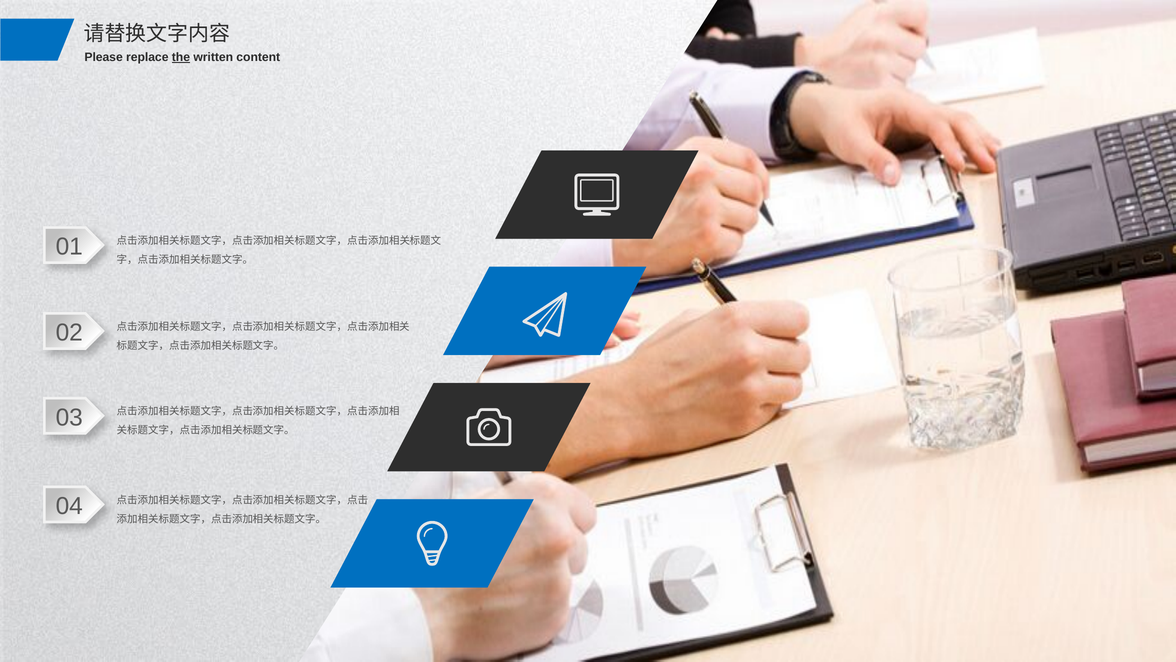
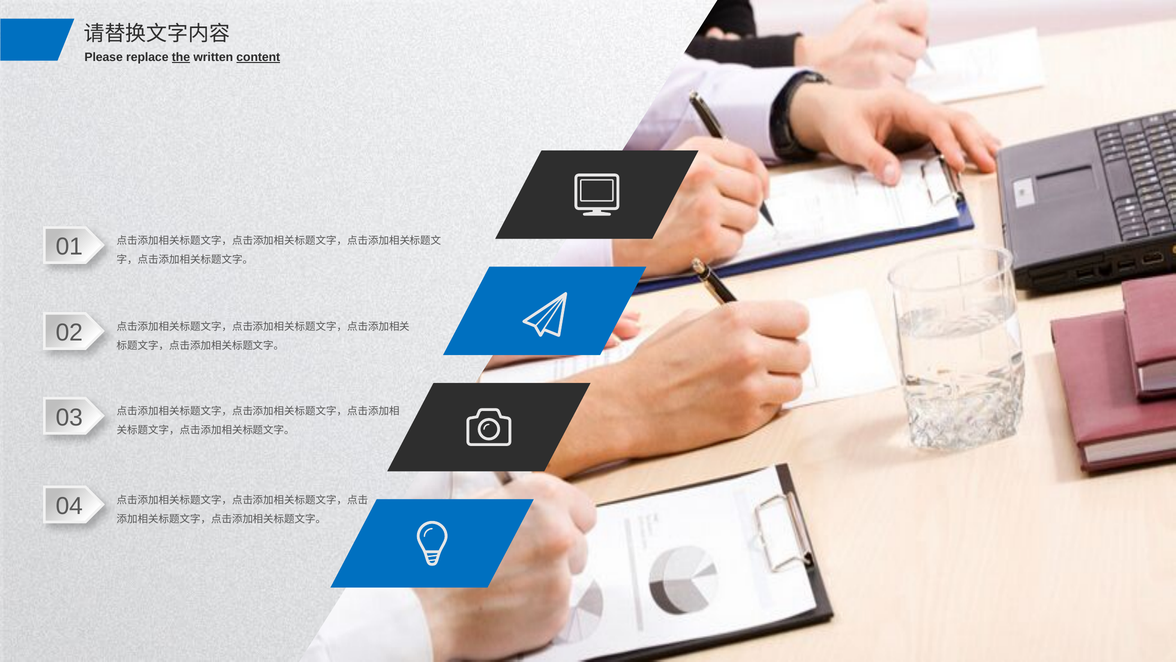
content underline: none -> present (258, 57)
